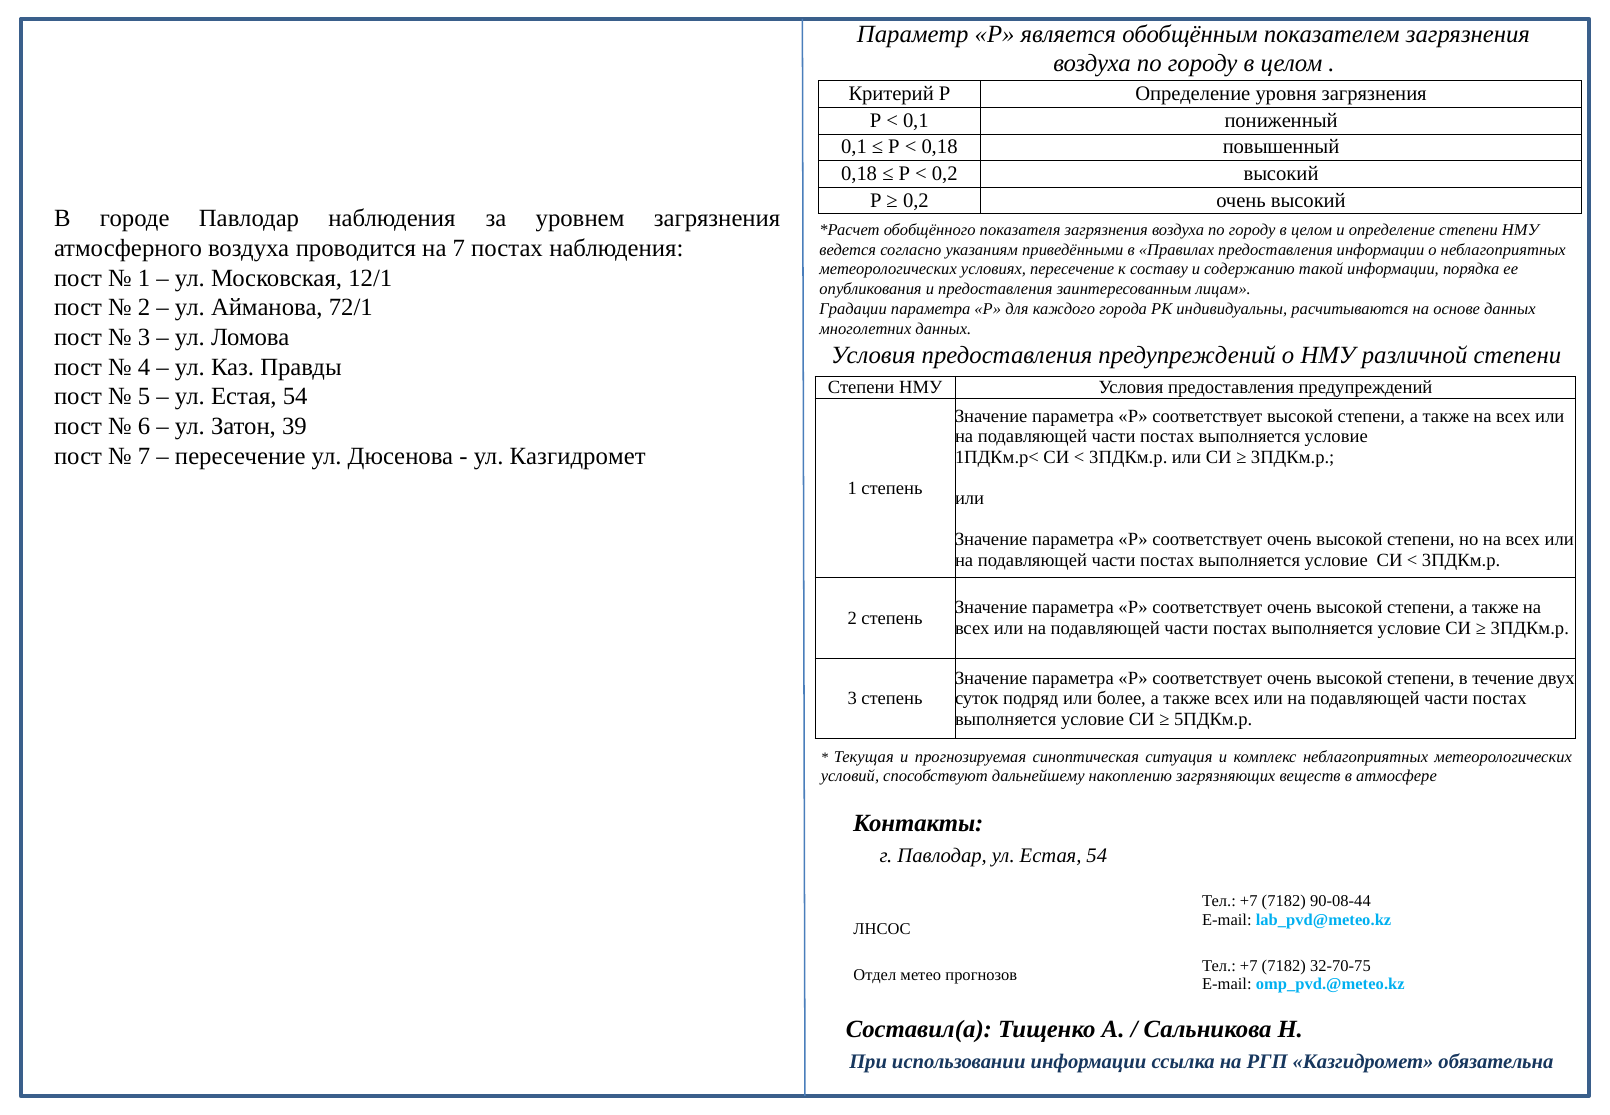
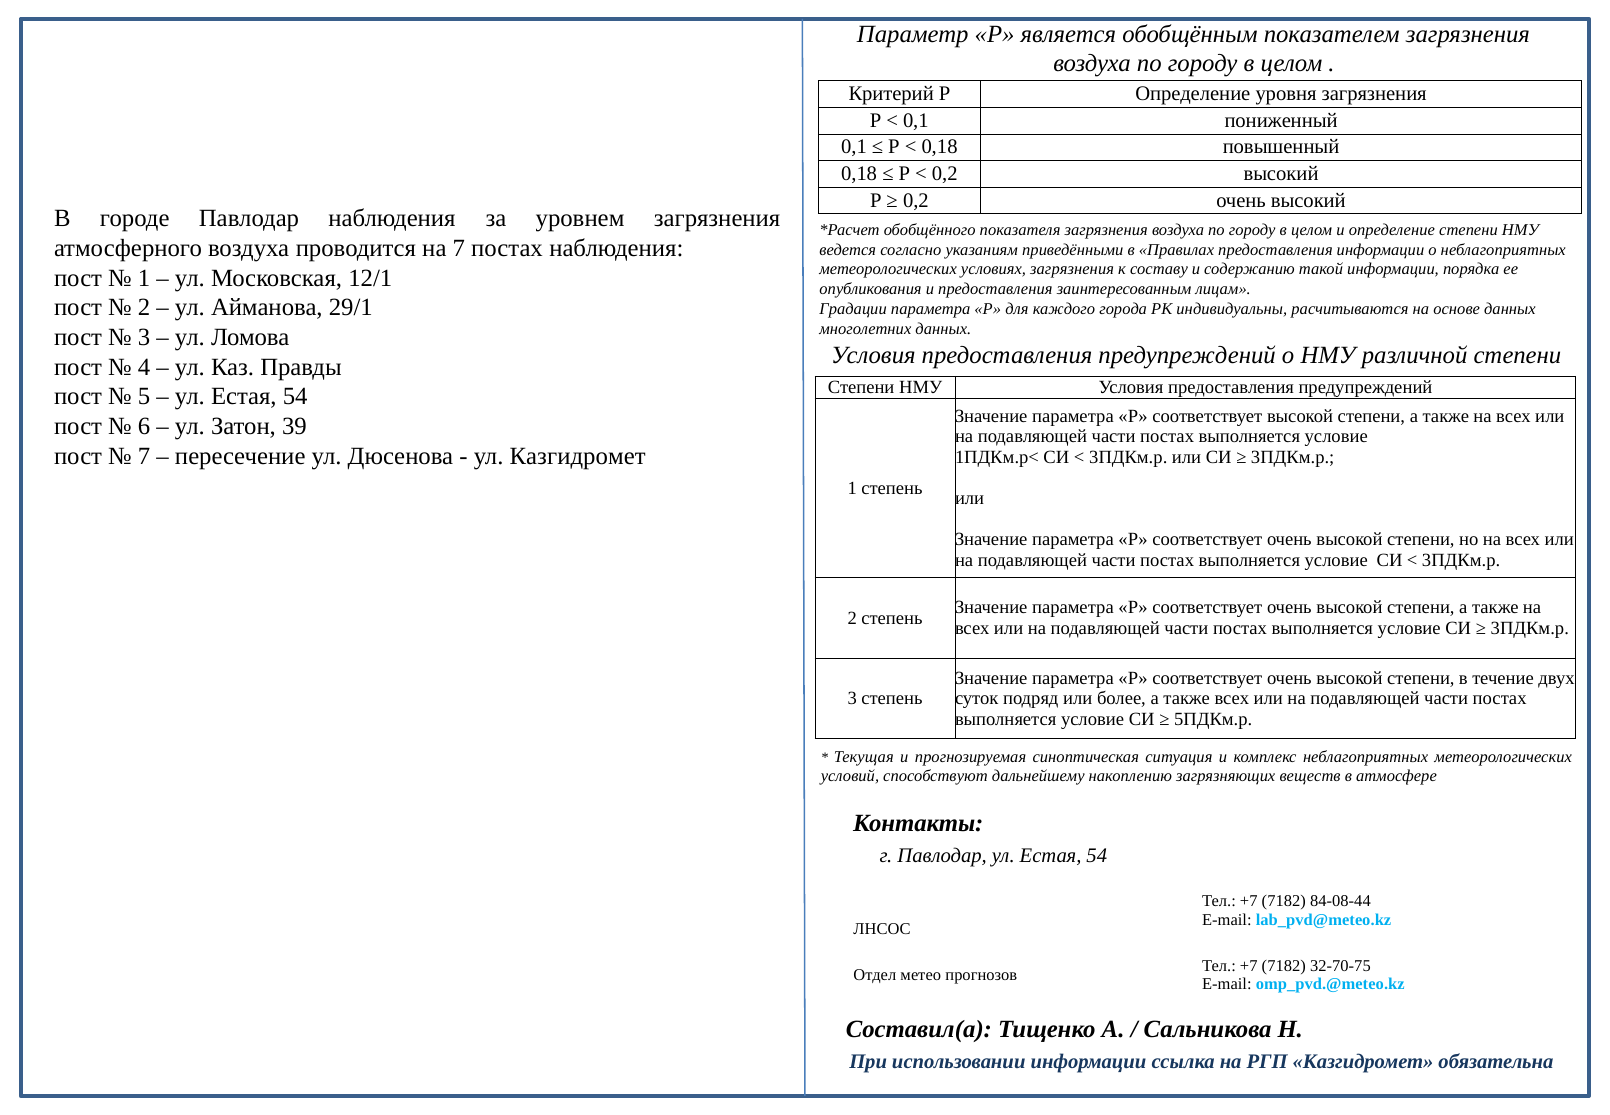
условиях пересечение: пересечение -> загрязнения (1072, 269)
72/1: 72/1 -> 29/1 (351, 307)
90-08-44: 90-08-44 -> 84-08-44 (1340, 901)
